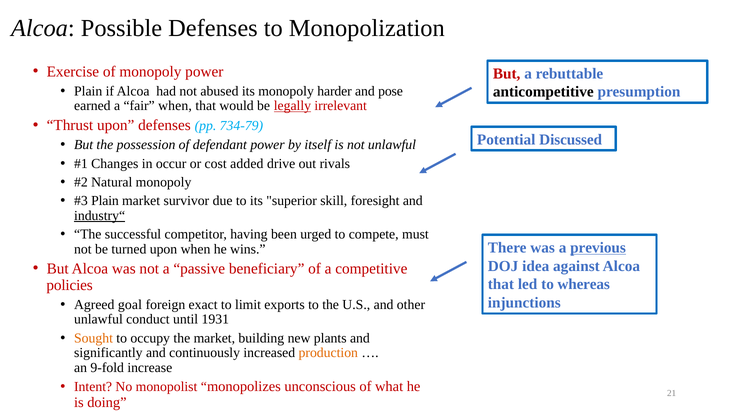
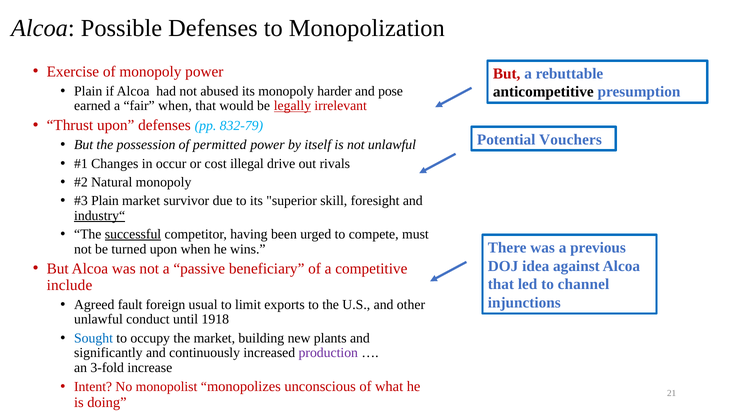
734-79: 734-79 -> 832-79 (241, 126)
Discussed: Discussed -> Vouchers (571, 140)
defendant: defendant -> permitted (220, 145)
added: added -> illegal (247, 163)
successful underline: none -> present (133, 234)
previous underline: present -> none (598, 248)
whereas: whereas -> channel (584, 284)
policies: policies -> include (69, 285)
goal: goal -> fault (130, 304)
exact: exact -> usual (203, 304)
1931: 1931 -> 1918 (215, 319)
Sought colour: orange -> blue (94, 338)
production colour: orange -> purple (328, 353)
9-fold: 9-fold -> 3-fold (107, 367)
